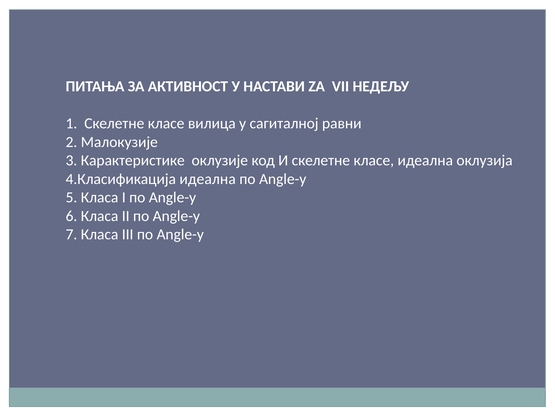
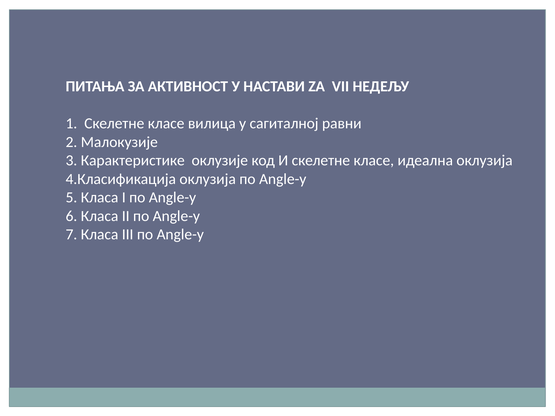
4.Класификација идеална: идеална -> оклузија (208, 179)
